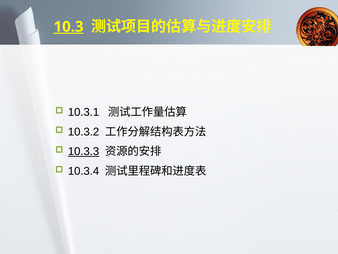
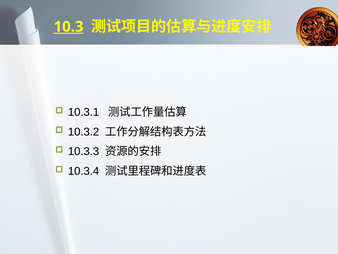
10.3.3 underline: present -> none (84, 151)
